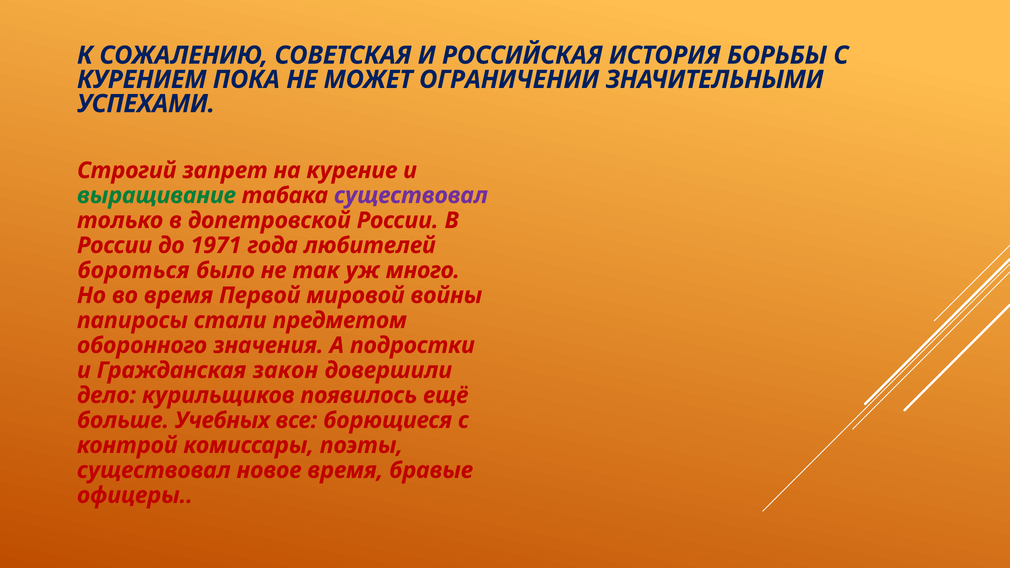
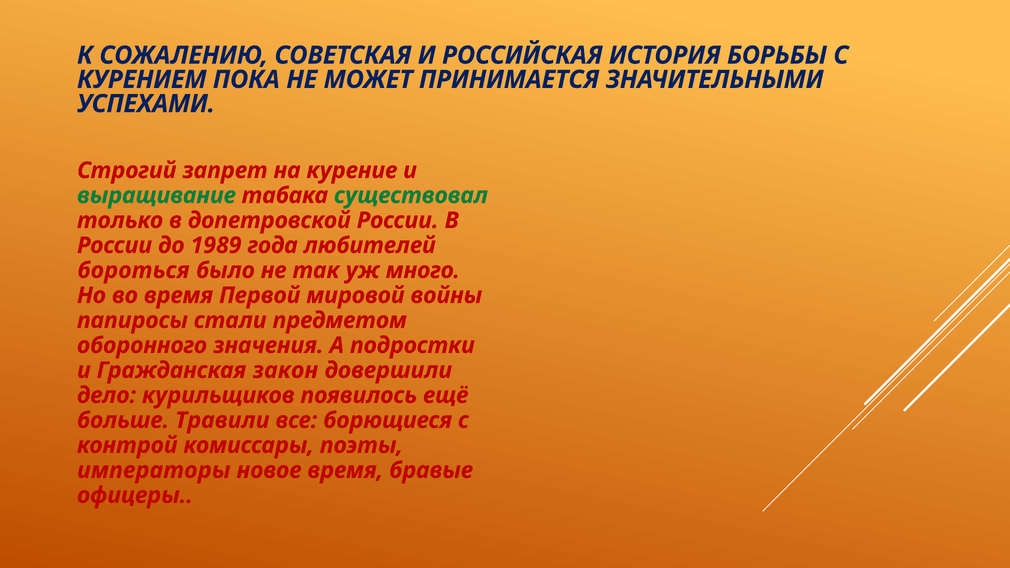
ОГРАНИЧЕНИИ: ОГРАНИЧЕНИИ -> ПРИНИМАЕТСЯ (509, 80)
существовал colour: purple -> green (411, 195)
1971: 1971 -> 1989 (216, 245)
Учебных: Учебных -> Травили (222, 420)
существовал: существовал -> императоры (154, 470)
